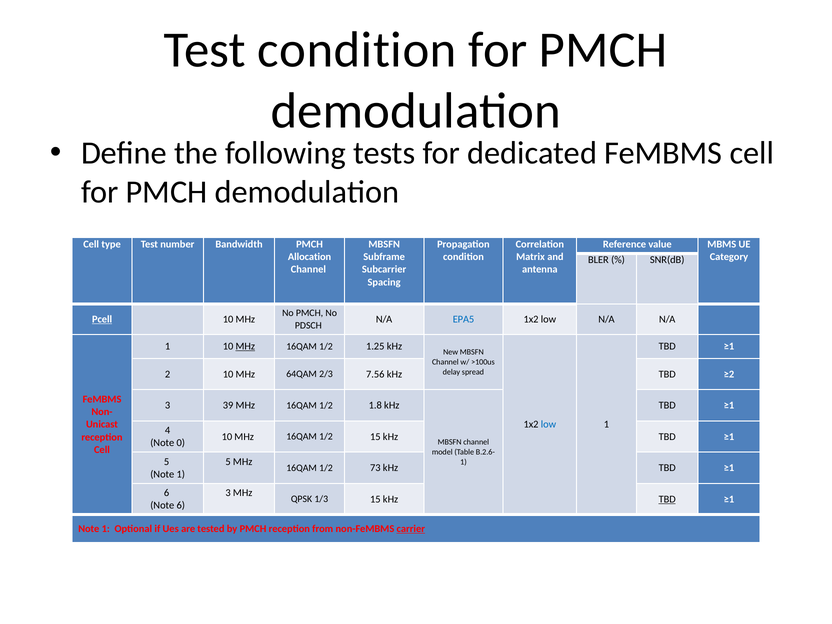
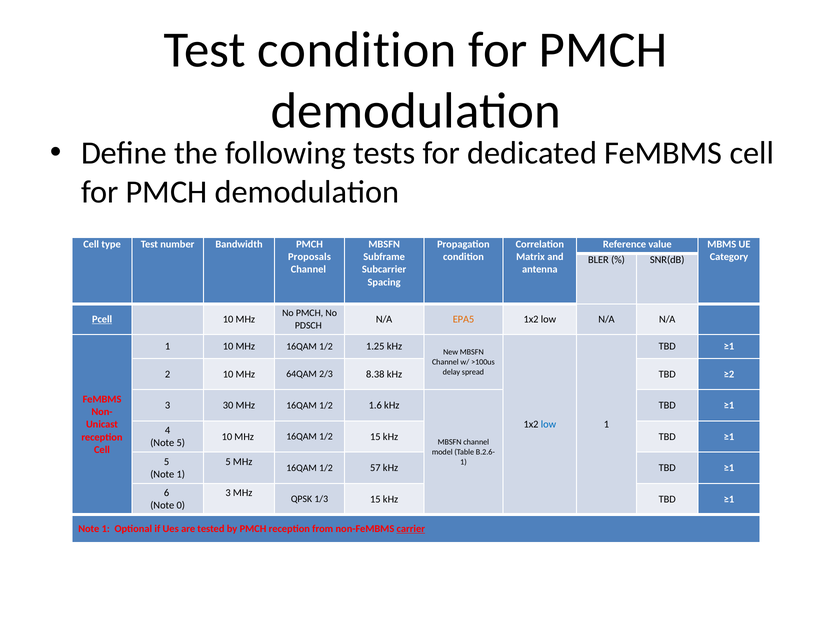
Allocation: Allocation -> Proposals (310, 257)
EPA5 colour: blue -> orange (463, 319)
MHz underline: present -> none (245, 346)
7.56: 7.56 -> 8.38 (375, 374)
39: 39 -> 30 (228, 405)
1.8: 1.8 -> 1.6 (375, 405)
Note 0: 0 -> 5 (181, 443)
73: 73 -> 57 (375, 468)
TBD underline: present -> none (667, 499)
Note 6: 6 -> 0 (181, 505)
